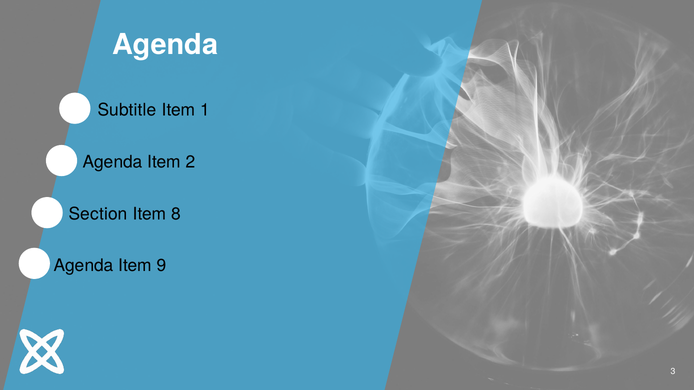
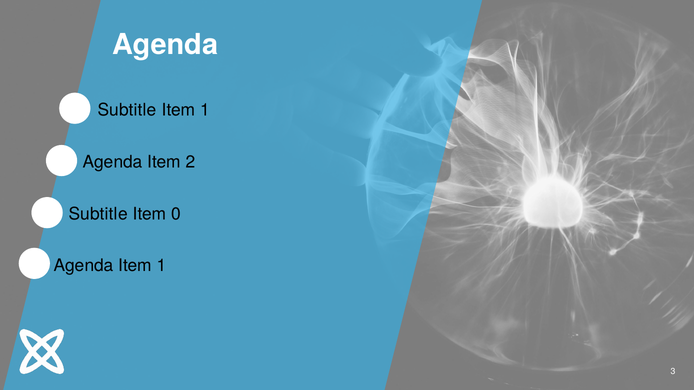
Section: Section -> Subtitle (98, 214)
8: 8 -> 0 (176, 214)
Agenda Item 9: 9 -> 1 (161, 266)
